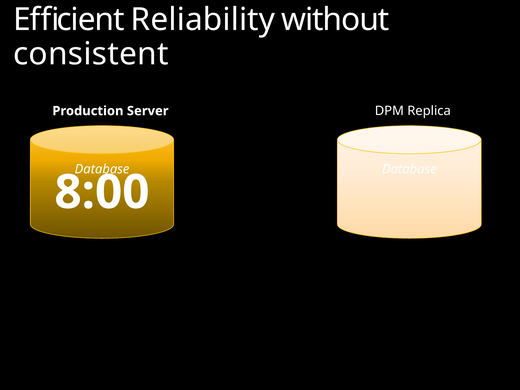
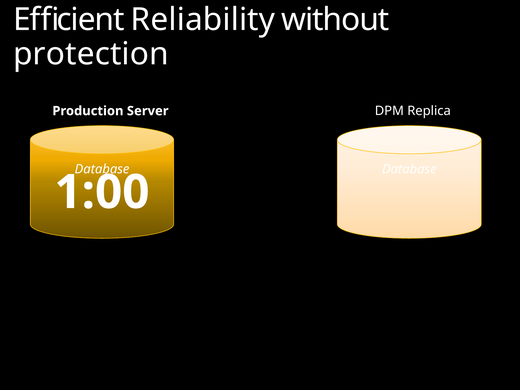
consistent: consistent -> protection (91, 54)
8:00: 8:00 -> 1:00 (102, 192)
